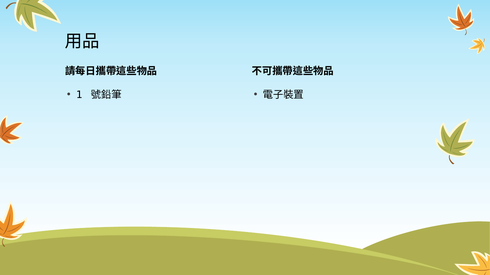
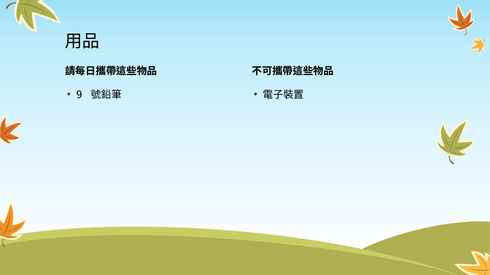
1: 1 -> 9 (79, 95)
